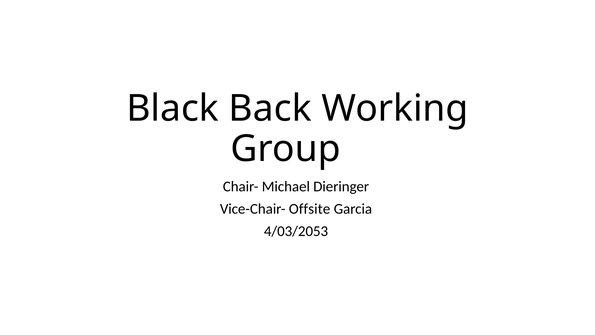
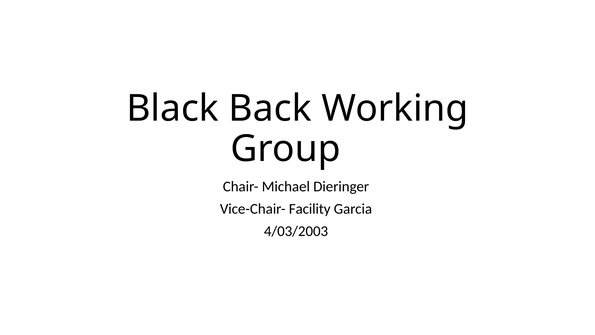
Offsite: Offsite -> Facility (310, 209)
4/03/2053: 4/03/2053 -> 4/03/2003 (296, 231)
